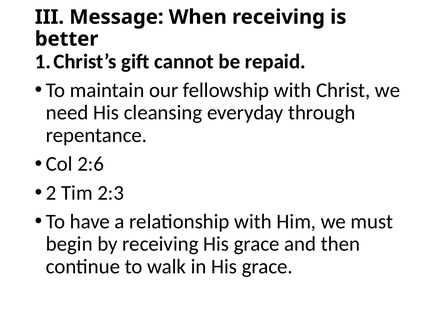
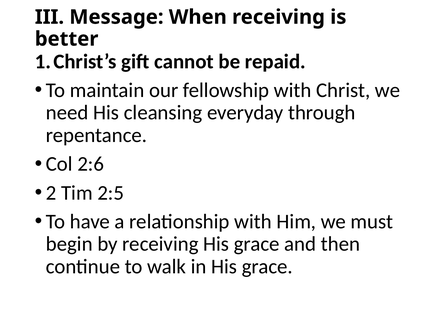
2:3: 2:3 -> 2:5 (111, 192)
